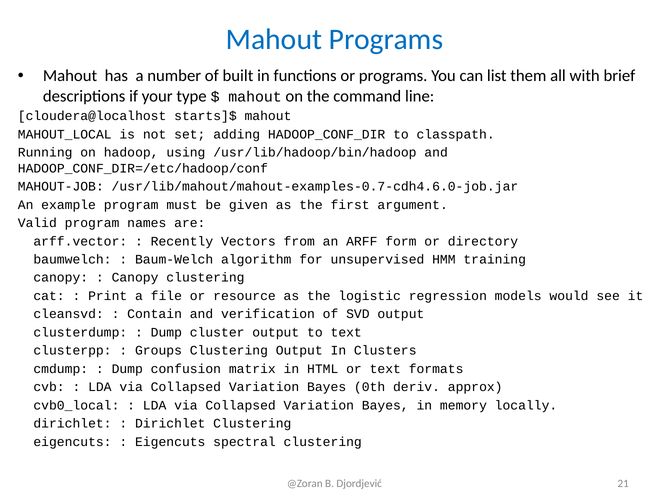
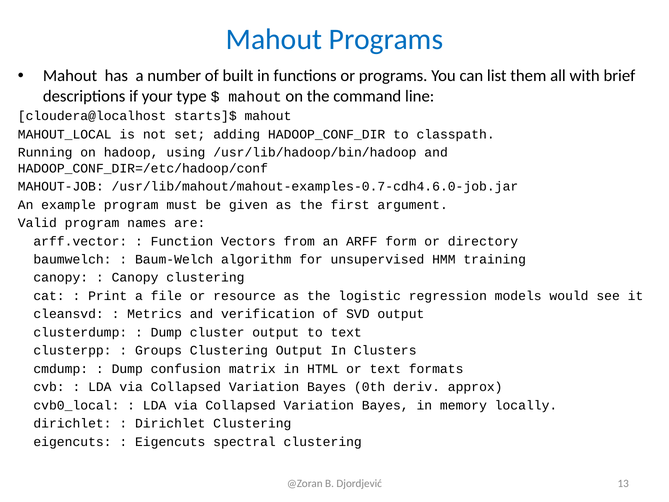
Recently: Recently -> Function (182, 241)
Contain: Contain -> Metrics (155, 314)
21: 21 -> 13 (623, 483)
